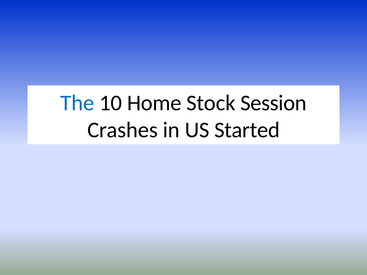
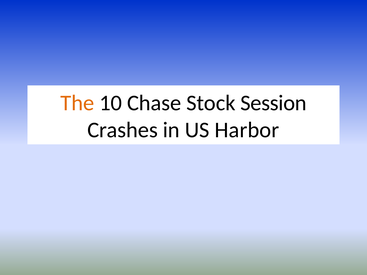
The colour: blue -> orange (77, 103)
Home: Home -> Chase (154, 103)
Started: Started -> Harbor (247, 130)
